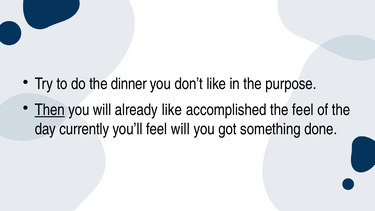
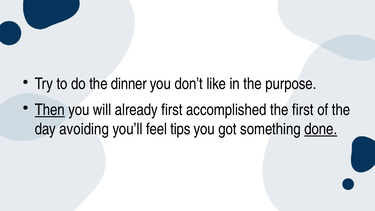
already like: like -> first (172, 110)
the feel: feel -> first (303, 110)
currently: currently -> avoiding (84, 129)
feel will: will -> tips (180, 129)
done underline: none -> present (321, 129)
